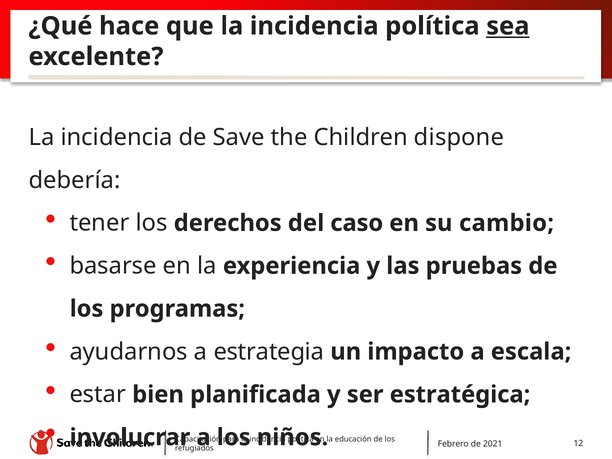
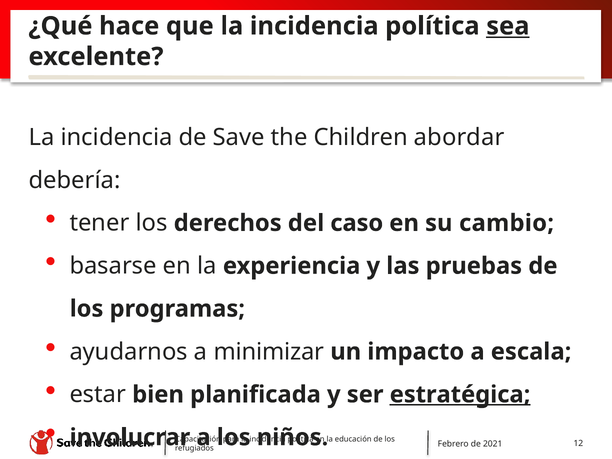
dispone: dispone -> abordar (459, 137)
estrategia: estrategia -> minimizar (269, 352)
estratégica underline: none -> present (460, 395)
